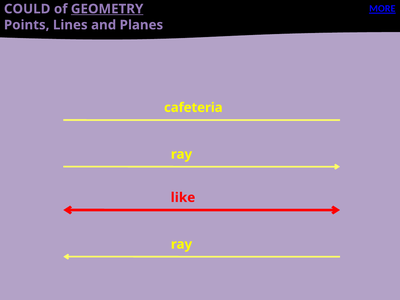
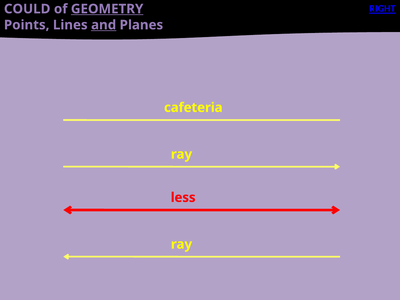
MORE: MORE -> RIGHT (382, 9)
and underline: none -> present (104, 25)
like: like -> less (183, 198)
